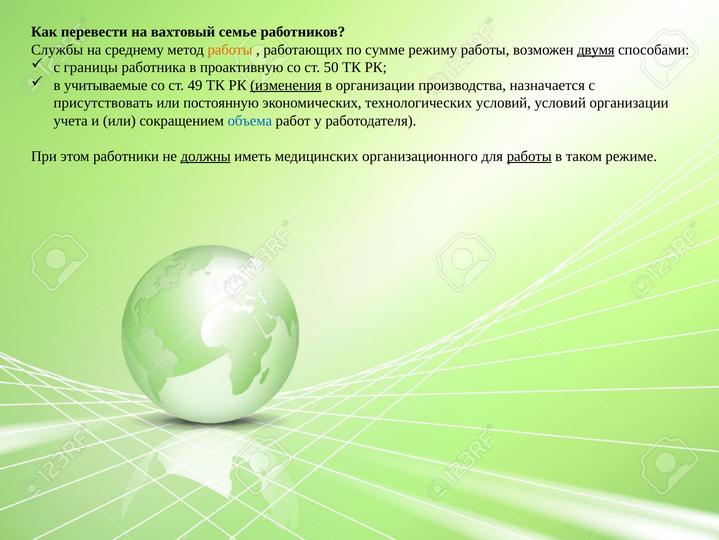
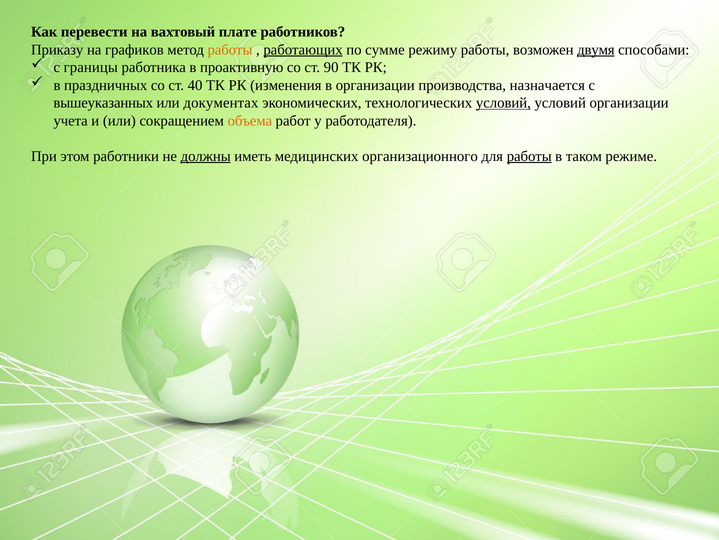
семье: семье -> плате (238, 32)
Службы: Службы -> Приказу (57, 50)
среднему: среднему -> графиков (134, 50)
работающих underline: none -> present (303, 50)
50: 50 -> 90 (331, 67)
учитываемые: учитываемые -> праздничных (106, 85)
49: 49 -> 40 (195, 85)
изменения underline: present -> none (286, 85)
присутствовать: присутствовать -> вышеуказанных (103, 103)
постоянную: постоянную -> документах (221, 103)
условий underline: none -> present (503, 103)
объема colour: blue -> orange (250, 120)
